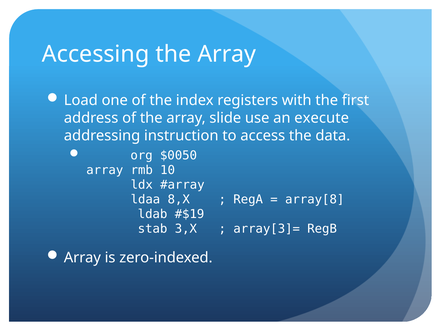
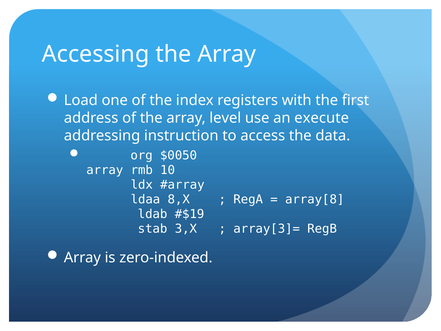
slide: slide -> level (225, 118)
